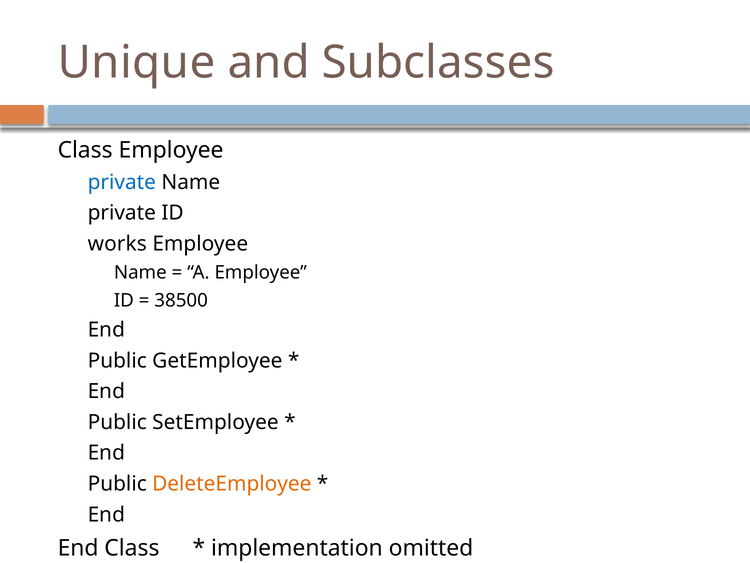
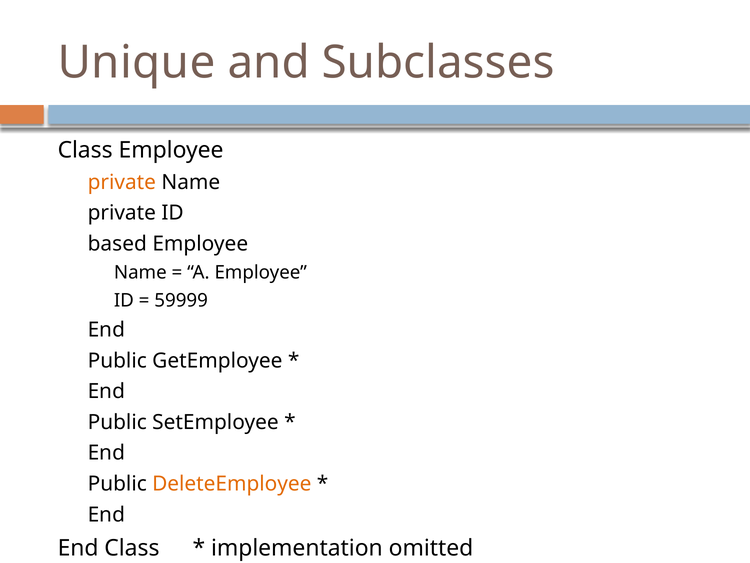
private colour: blue -> orange (122, 182)
works: works -> based (117, 244)
38500: 38500 -> 59999 (181, 300)
